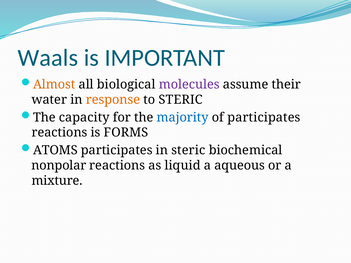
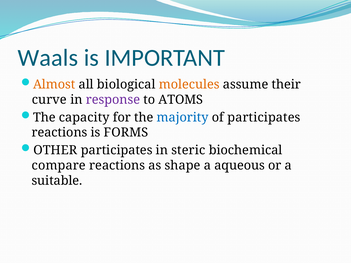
molecules colour: purple -> orange (189, 85)
water: water -> curve (49, 100)
response colour: orange -> purple (113, 100)
to STERIC: STERIC -> ATOMS (181, 100)
ATOMS: ATOMS -> OTHER (55, 150)
nonpolar: nonpolar -> compare (59, 166)
liquid: liquid -> shape (183, 166)
mixture: mixture -> suitable (57, 181)
